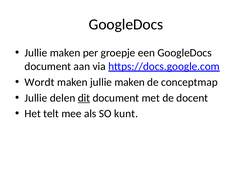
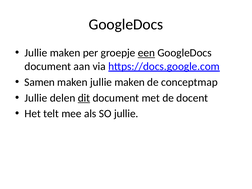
een underline: none -> present (146, 53)
Wordt: Wordt -> Samen (40, 82)
SO kunt: kunt -> jullie (126, 114)
